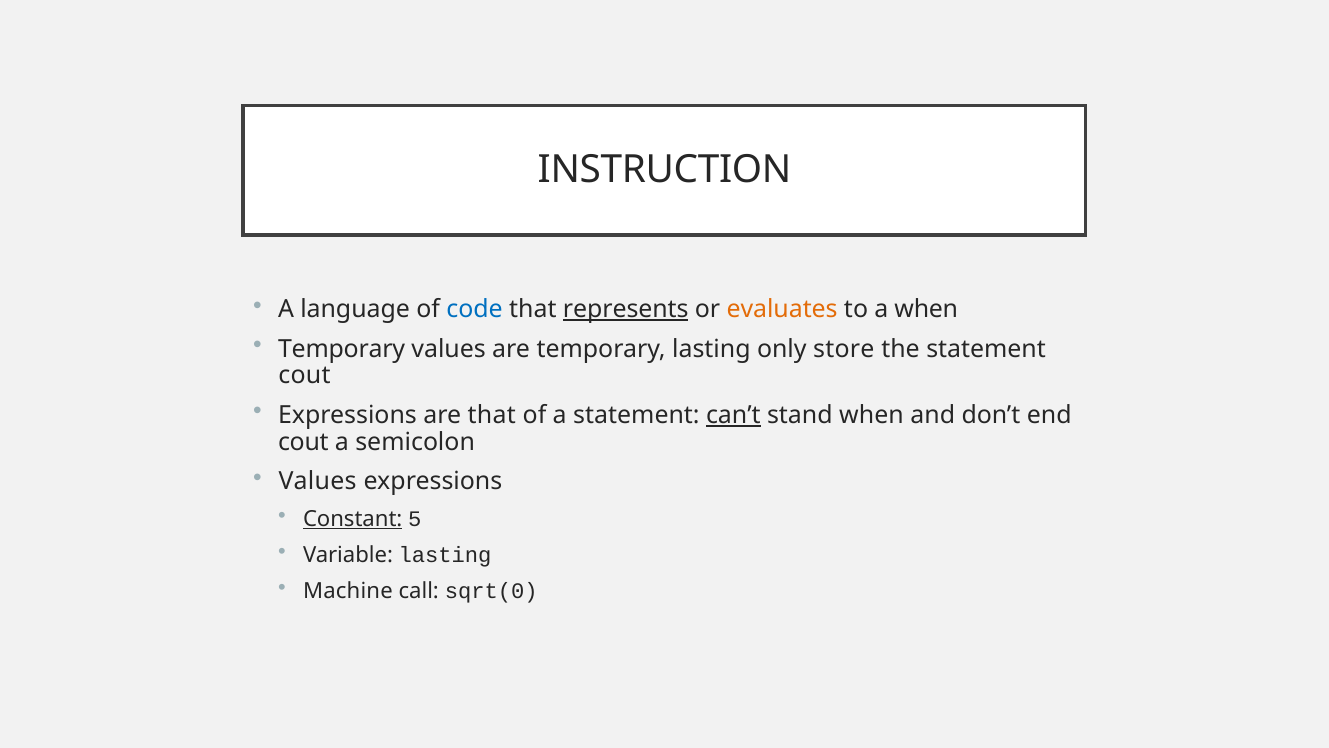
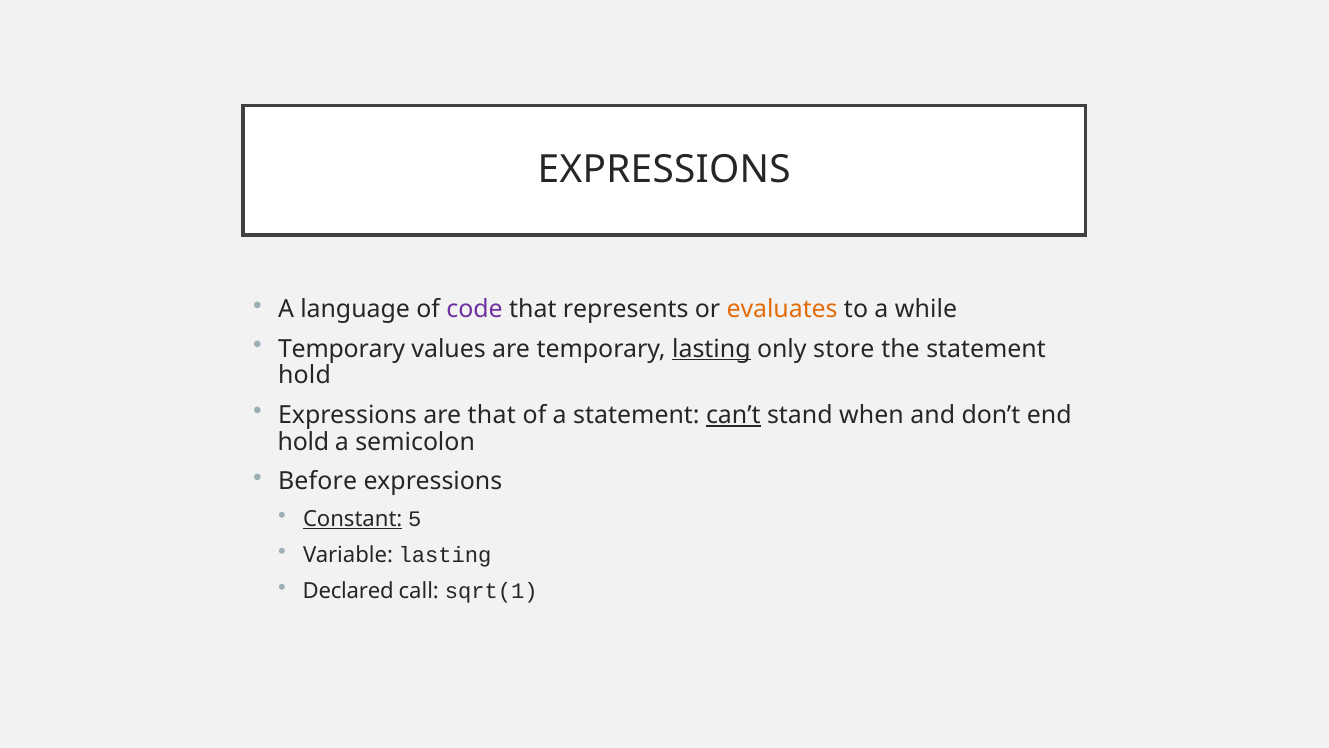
INSTRUCTION: INSTRUCTION -> EXPRESSIONS (664, 170)
code colour: blue -> purple (475, 309)
represents underline: present -> none (626, 309)
a when: when -> while (926, 309)
lasting underline: none -> present (711, 349)
cout: cout -> hold (304, 376)
cout: cout -> hold (303, 442)
Values: Values -> Before (318, 481)
Machine: Machine -> Declared (348, 591)
sqrt(0: sqrt(0 -> sqrt(1 (491, 591)
